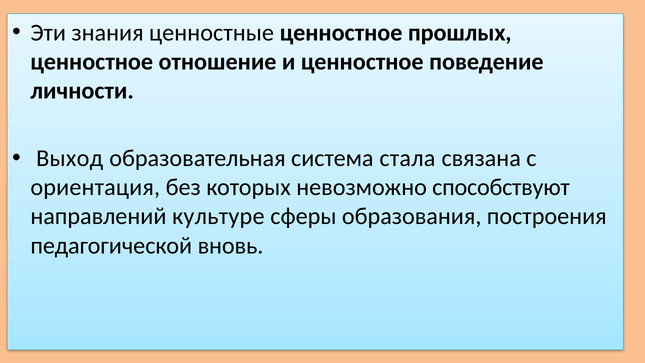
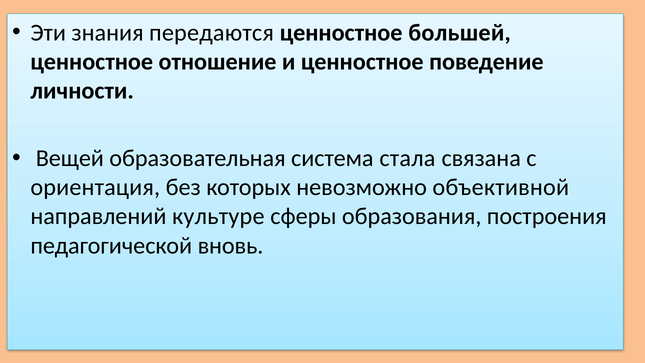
ценностные: ценностные -> передаются (211, 33)
прошлых: прошлых -> большей (460, 33)
Выход: Выход -> Вещей (70, 158)
способствуют: способствуют -> объективной (501, 187)
